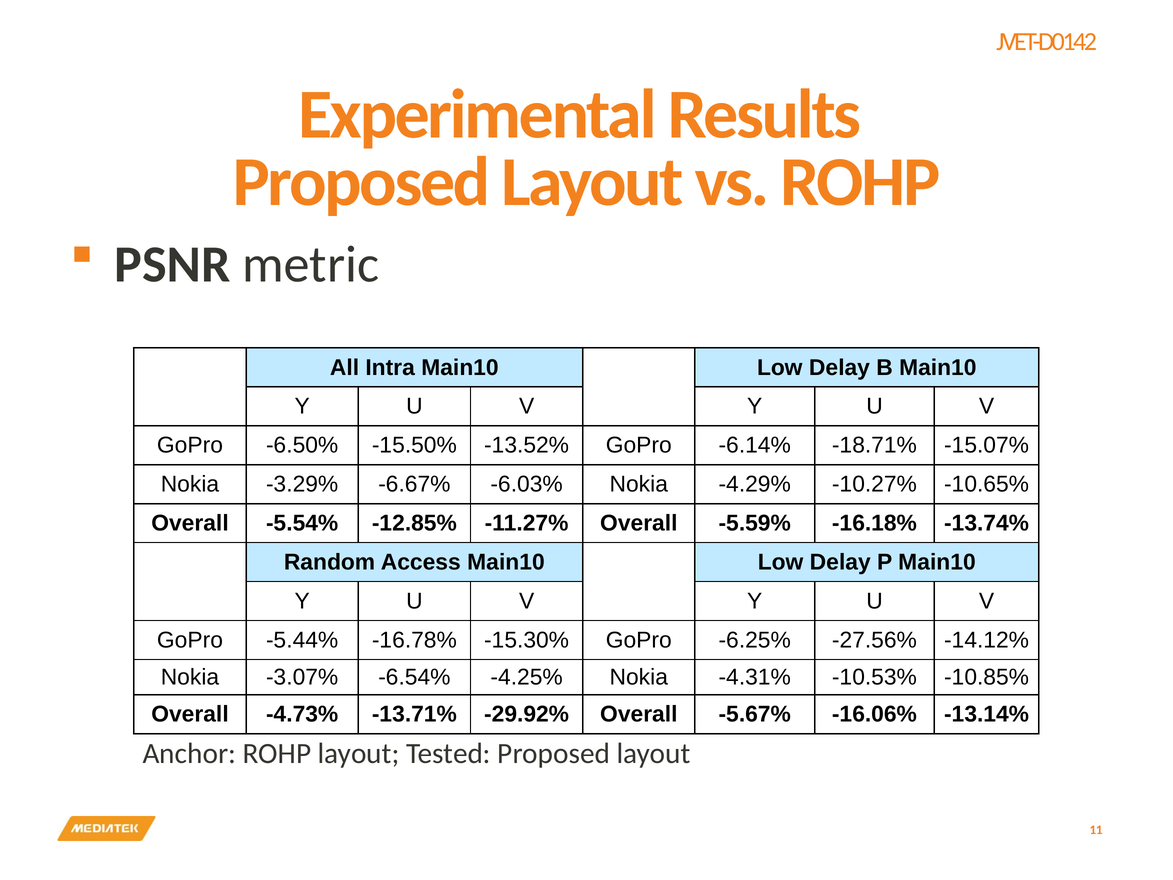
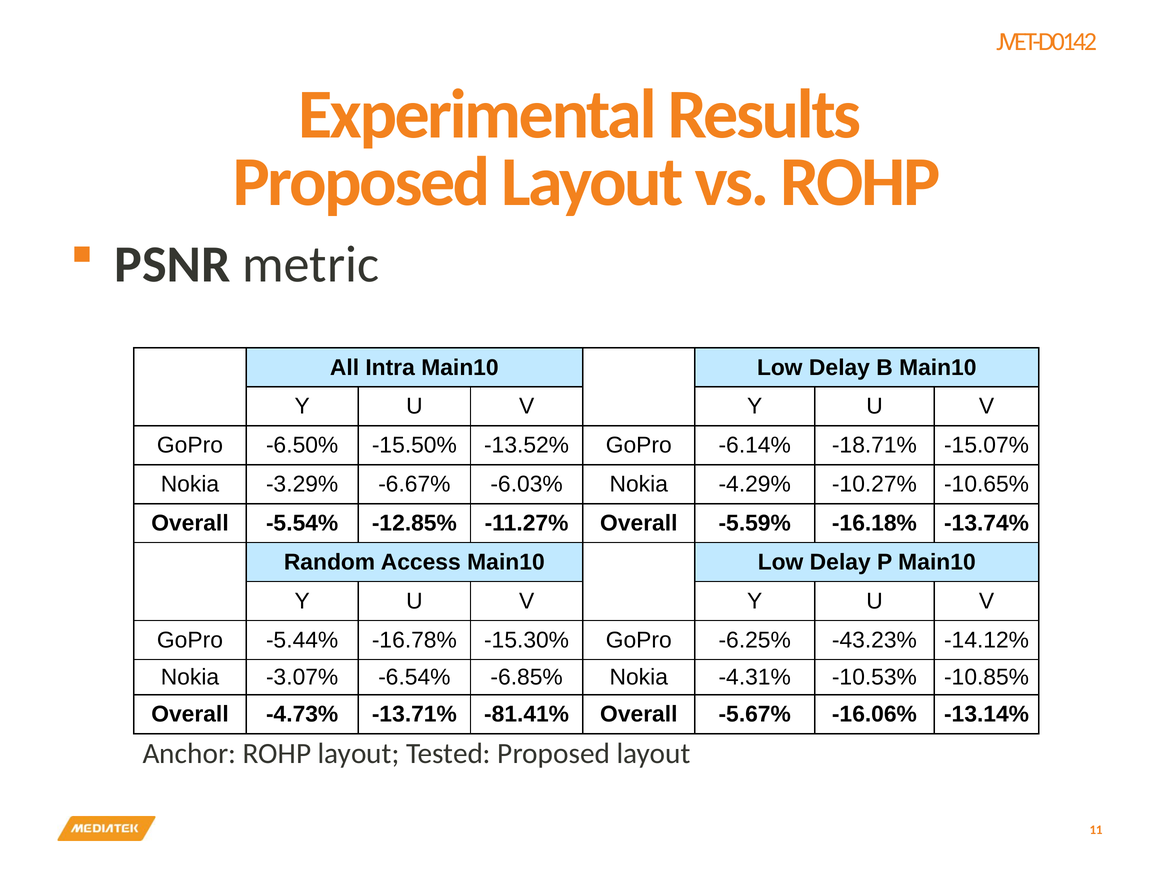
-27.56%: -27.56% -> -43.23% (874, 640)
-4.25%: -4.25% -> -6.85% (527, 677)
-29.92%: -29.92% -> -81.41% (527, 714)
